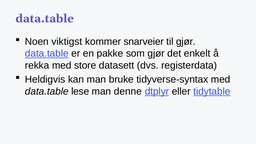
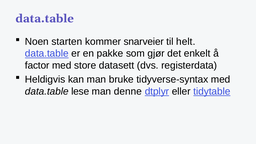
viktigst: viktigst -> starten (67, 42)
til gjør: gjør -> helt (186, 42)
rekka: rekka -> factor (37, 65)
